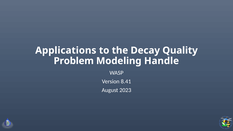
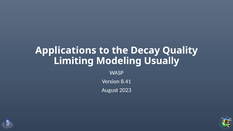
Problem: Problem -> Limiting (74, 61)
Handle: Handle -> Usually (162, 61)
